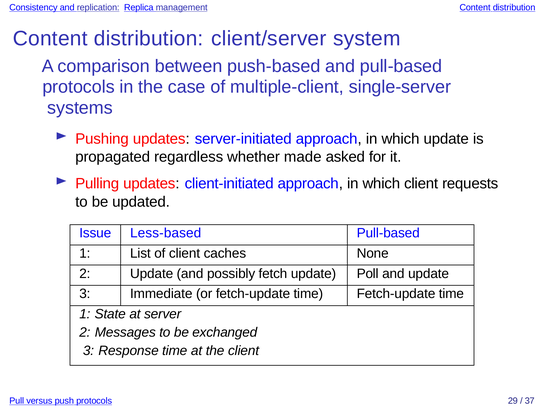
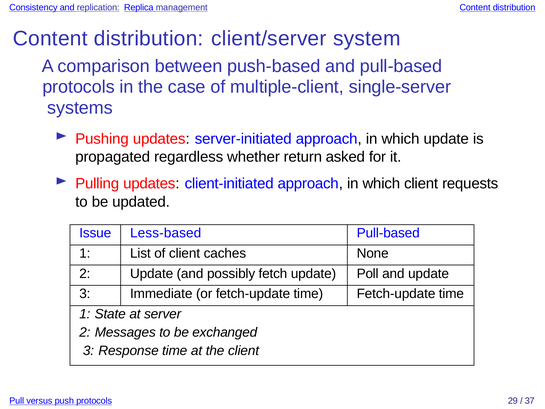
made: made -> return (303, 157)
